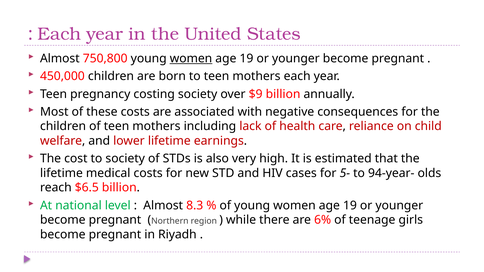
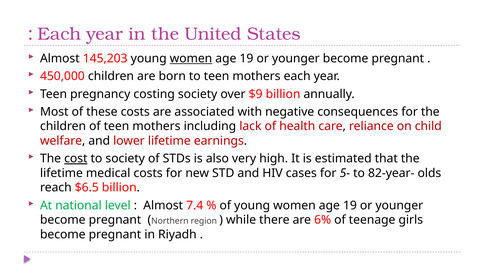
750,800: 750,800 -> 145,203 (105, 58)
cost underline: none -> present (76, 159)
94-year-: 94-year- -> 82-year- (391, 173)
8.3: 8.3 -> 7.4 (195, 206)
